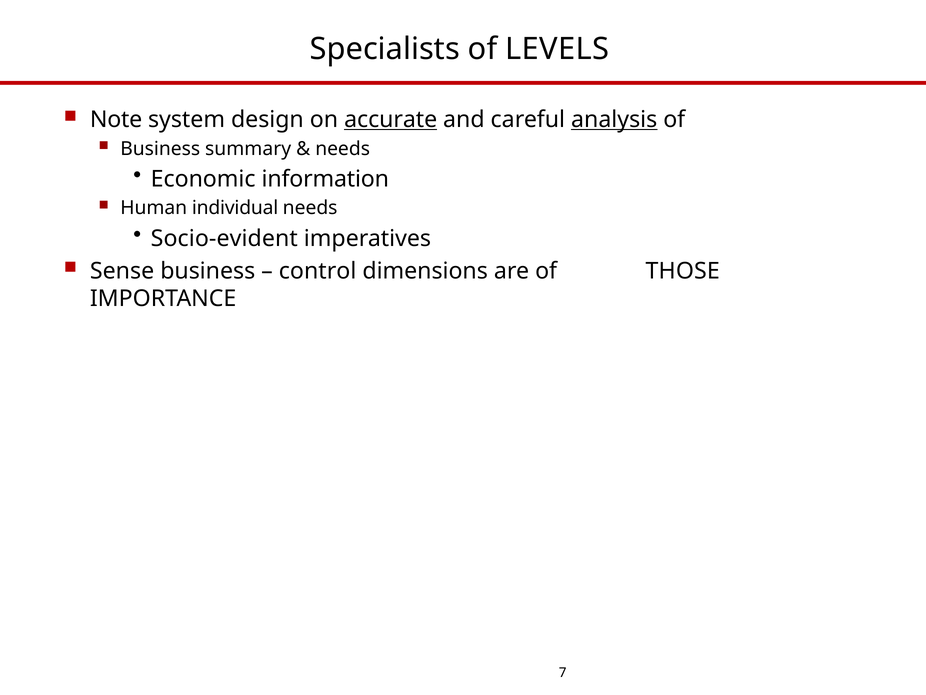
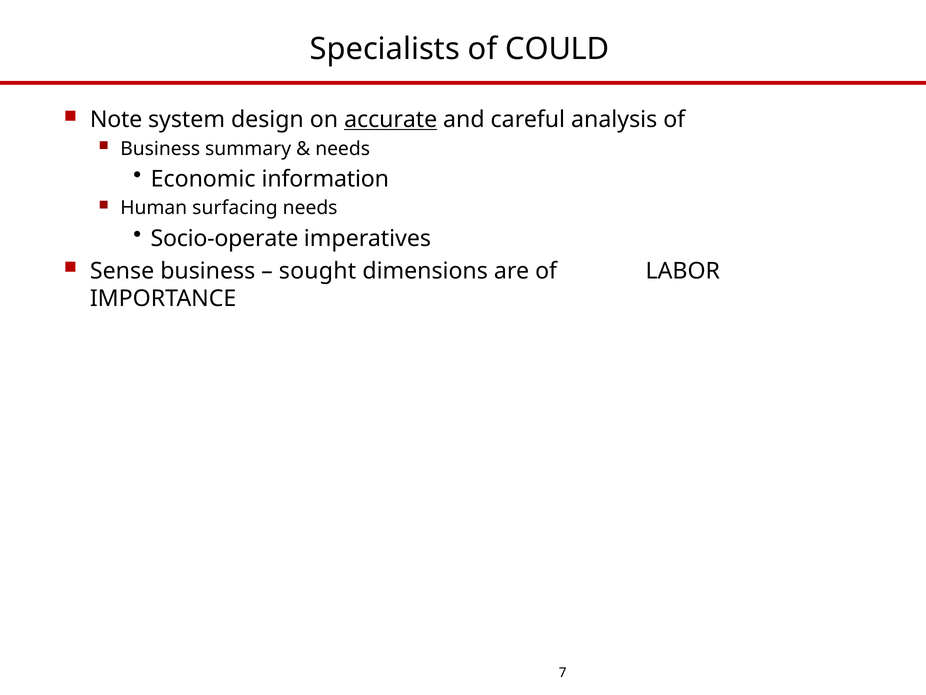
LEVELS: LEVELS -> COULD (557, 49)
analysis underline: present -> none (614, 119)
individual: individual -> surfacing (235, 208)
Socio-evident: Socio-evident -> Socio-operate (224, 238)
control: control -> sought (318, 271)
THOSE: THOSE -> LABOR (683, 271)
